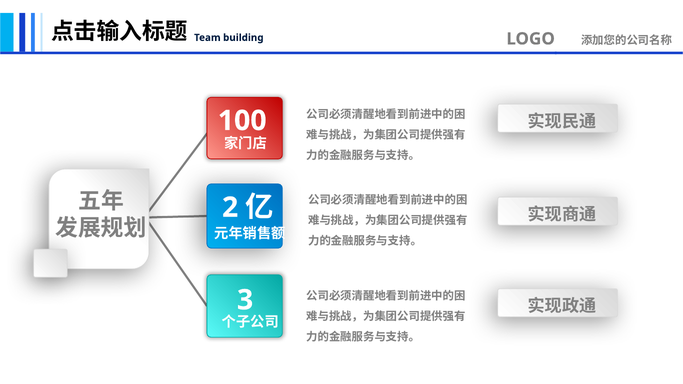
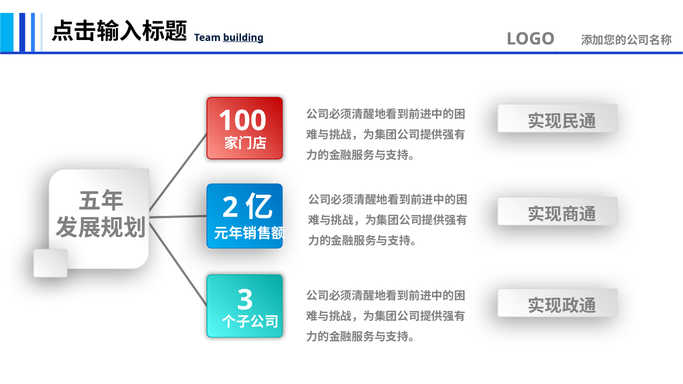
building underline: none -> present (243, 38)
